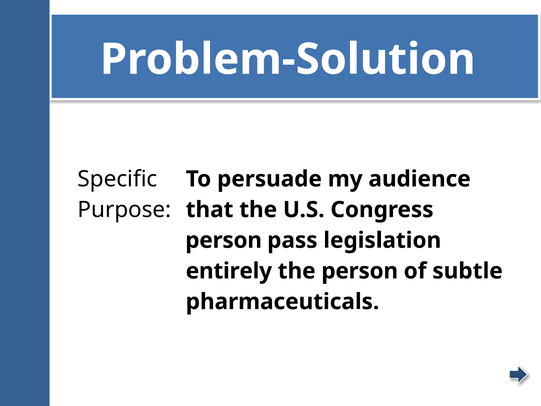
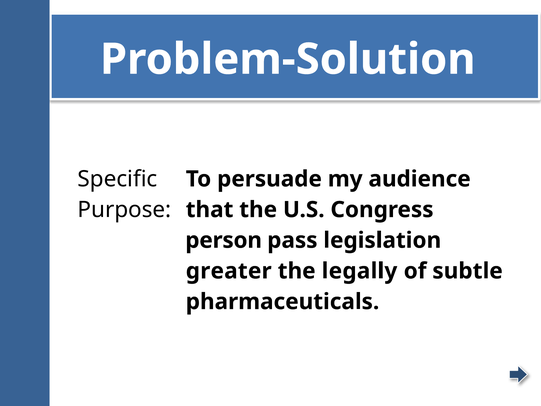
entirely: entirely -> greater (229, 271)
the person: person -> legally (360, 271)
